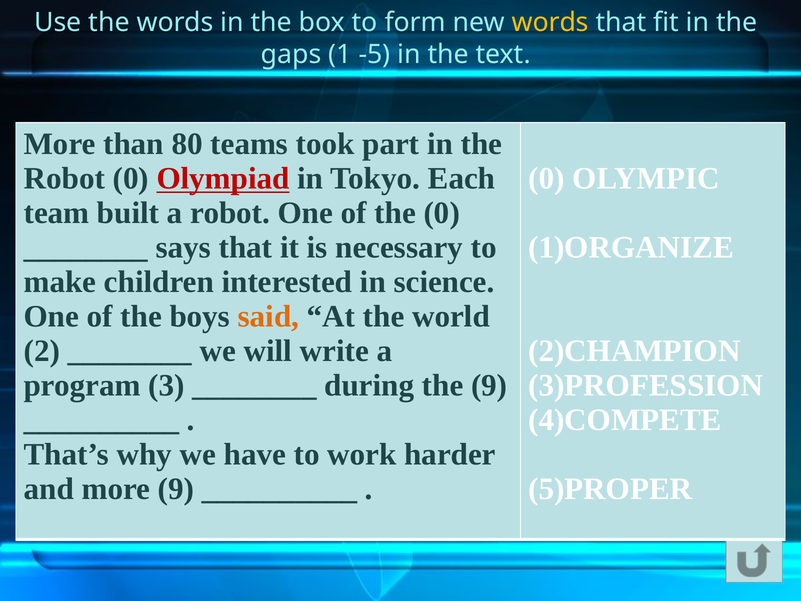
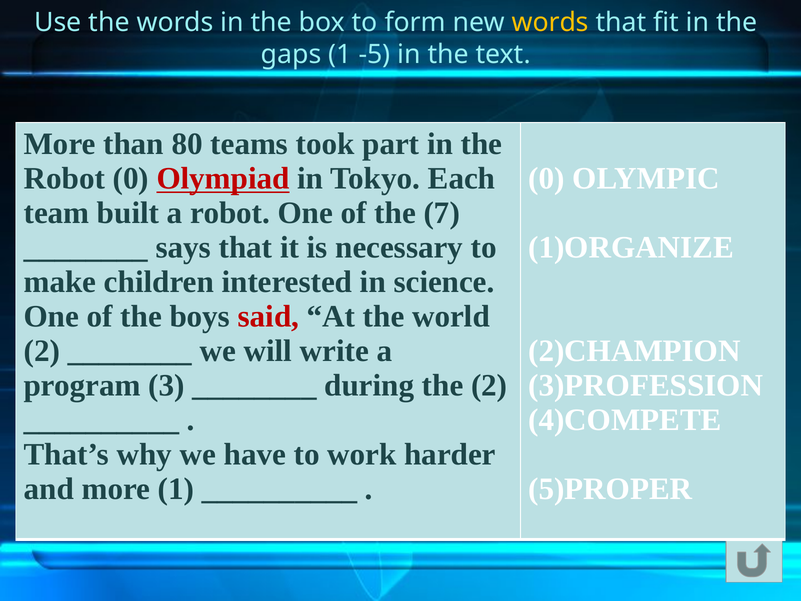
the 0: 0 -> 7 (442, 213)
said colour: orange -> red (268, 316)
the 9: 9 -> 2 (489, 385)
more 9: 9 -> 1 (176, 489)
